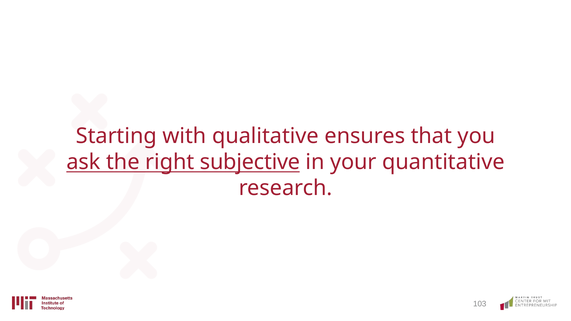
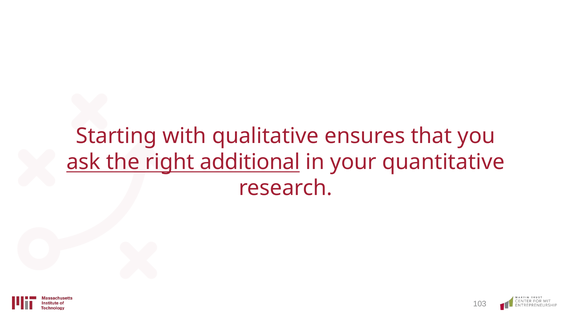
subjective: subjective -> additional (250, 162)
